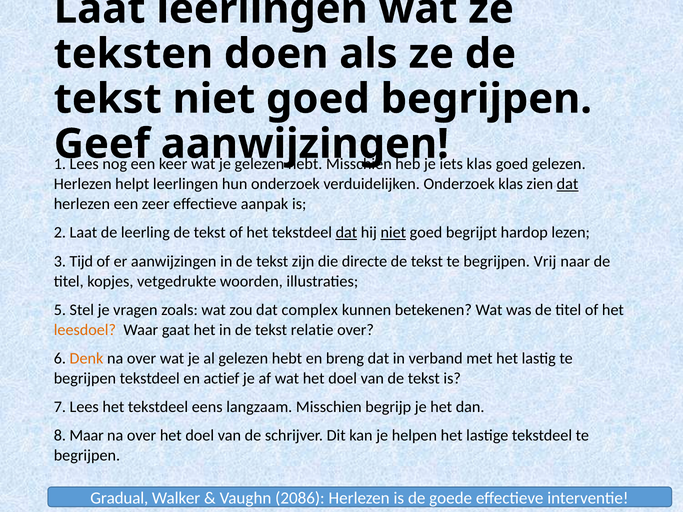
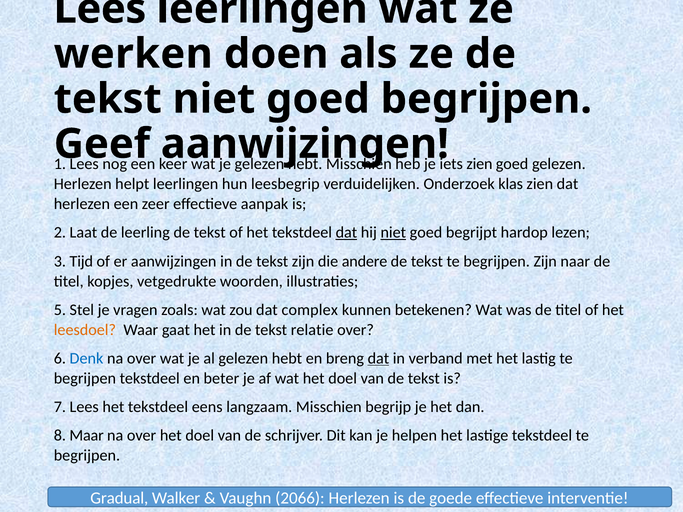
Laat: Laat -> Lees (100, 9)
teksten: teksten -> werken (133, 54)
klas: klas -> zien (479, 164)
hun onderzoek: onderzoek -> leesbegrip (285, 184)
dat underline: present -> none (568, 184)
directe: directe -> andere (365, 261)
begrijpen Vrij: Vrij -> Zijn (545, 261)
Denk colour: orange -> blue (86, 358)
dat underline: none -> present (378, 358)
actief: actief -> beter (221, 379)
2086: 2086 -> 2066 (300, 498)
